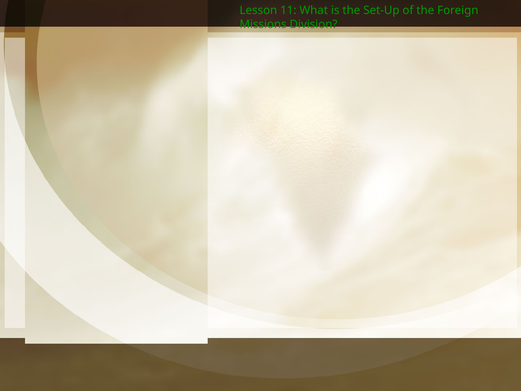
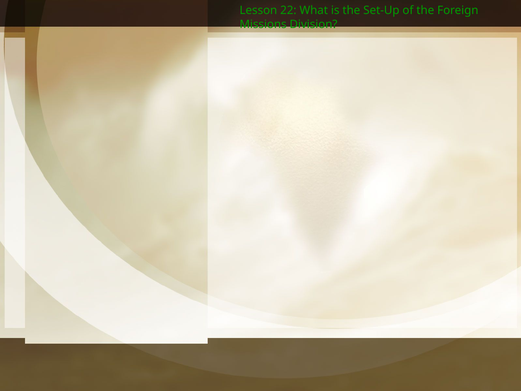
11: 11 -> 22 (288, 10)
